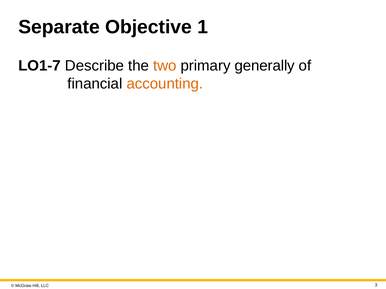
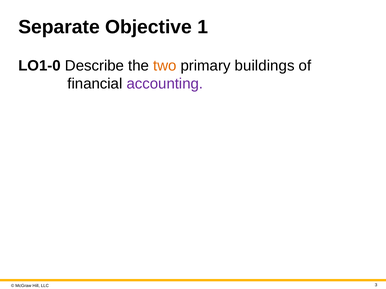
LO1-7: LO1-7 -> LO1-0 (40, 66)
generally: generally -> buildings (265, 66)
accounting colour: orange -> purple (165, 84)
